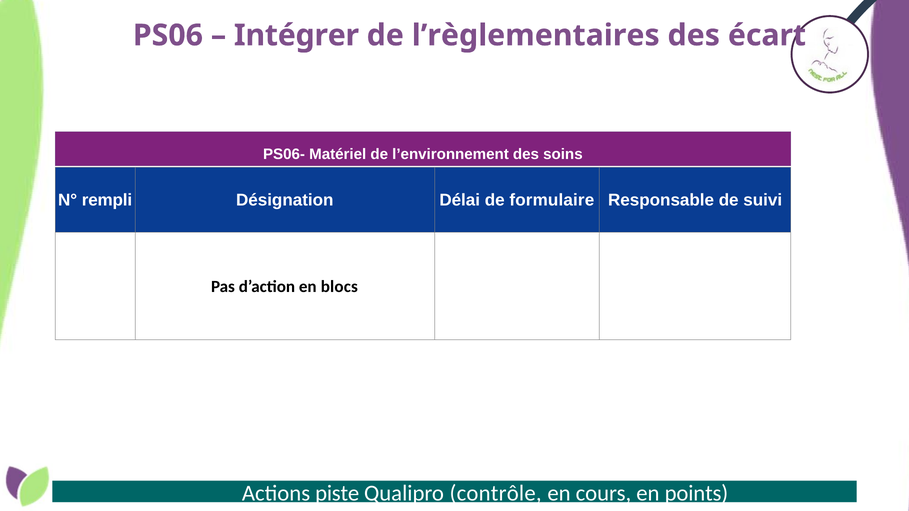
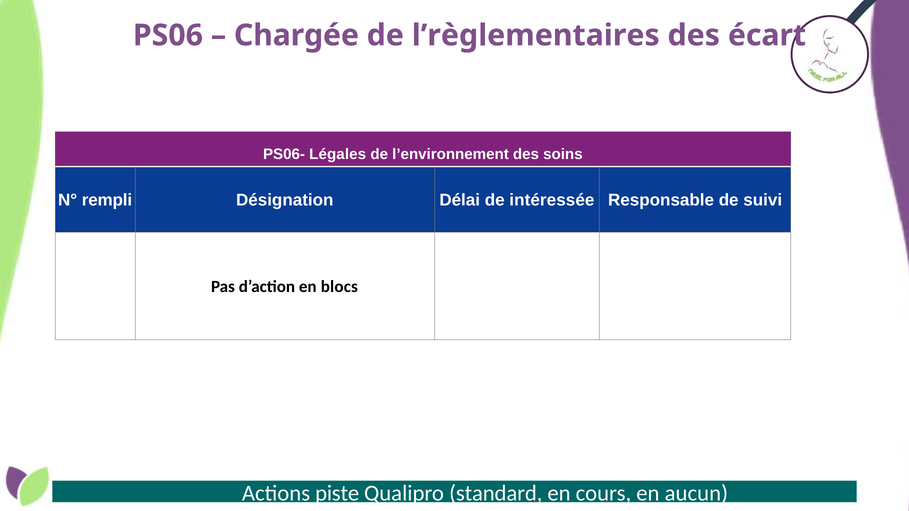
Intégrer: Intégrer -> Chargée (296, 35)
Matériel: Matériel -> Légales (338, 155)
formulaire: formulaire -> intéressée (552, 200)
contrôle: contrôle -> standard (496, 493)
points: points -> aucun (696, 493)
